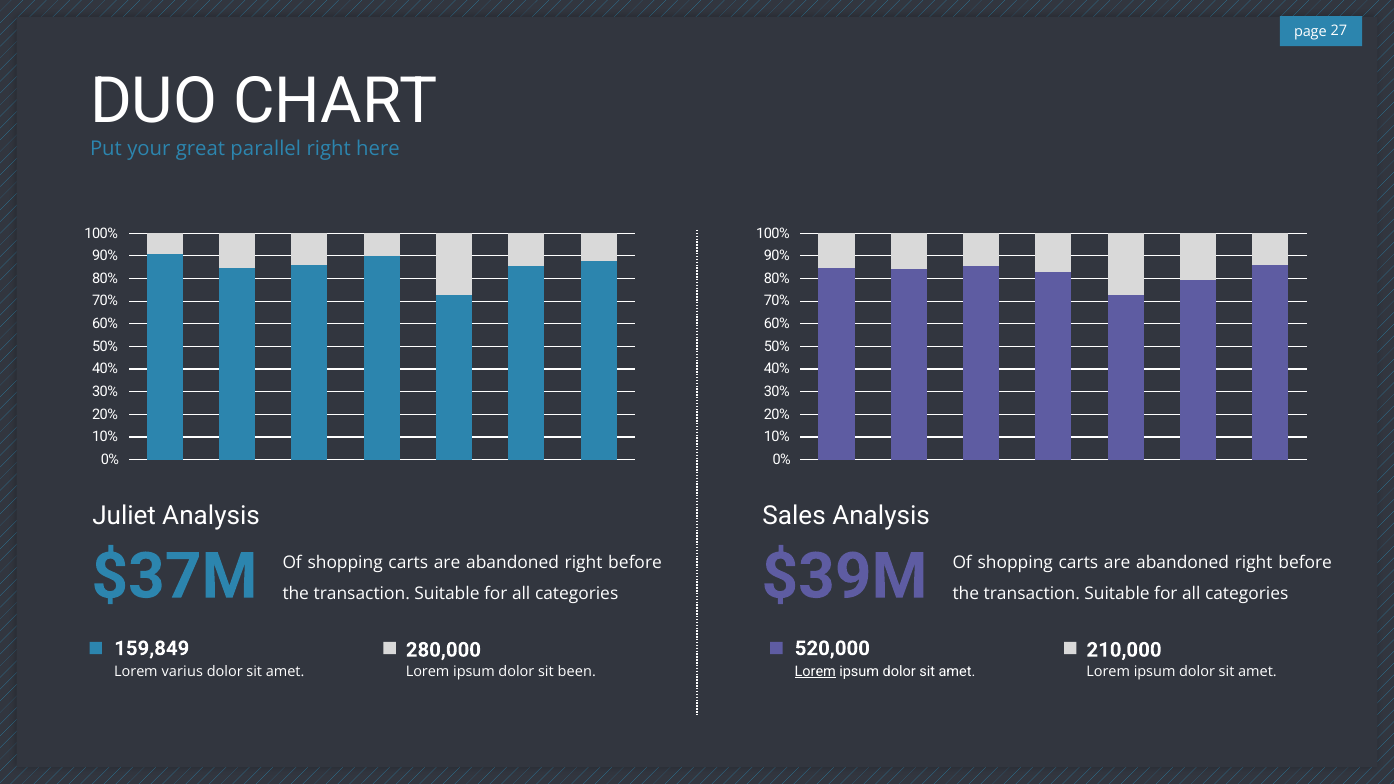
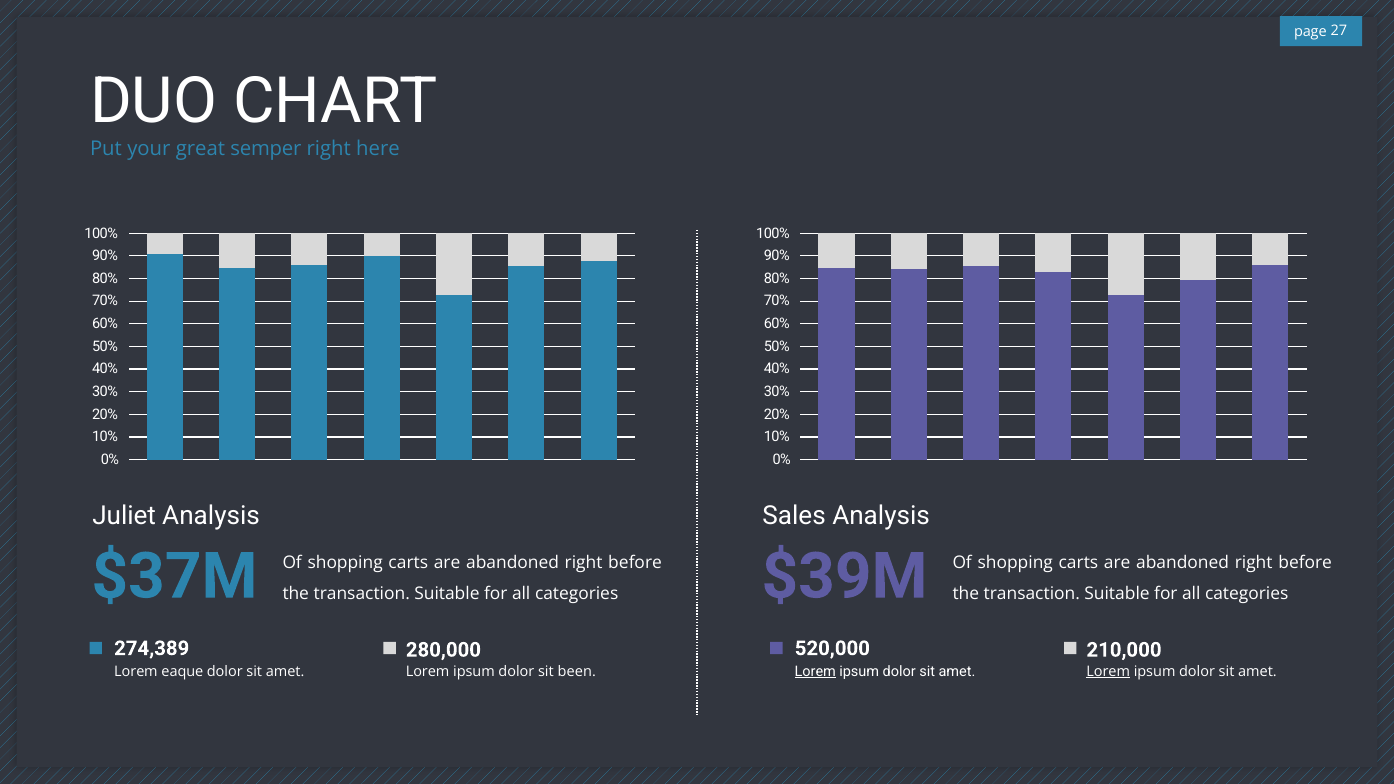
parallel: parallel -> semper (266, 149)
159,849: 159,849 -> 274,389 (152, 648)
Lorem underline: none -> present (1108, 672)
varius: varius -> eaque (182, 672)
